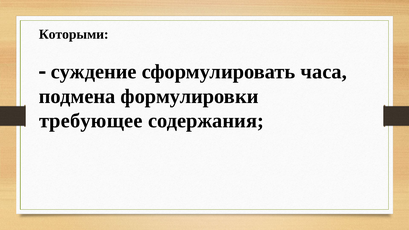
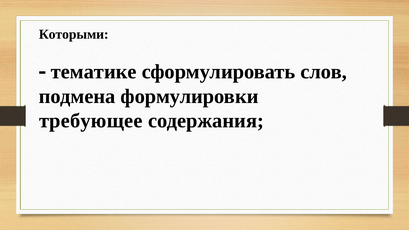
суждение: суждение -> тематике (94, 72)
часа: часа -> слов (324, 72)
